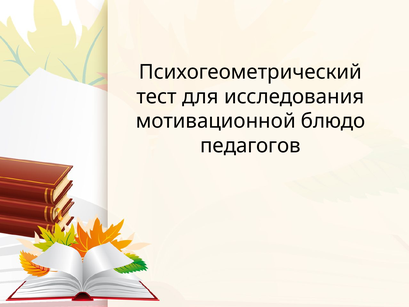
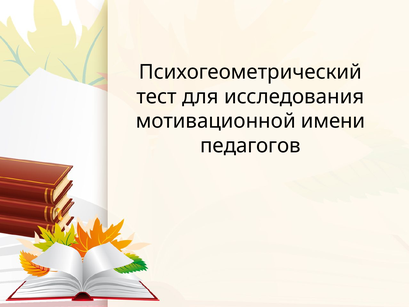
блюдо: блюдо -> имени (333, 121)
